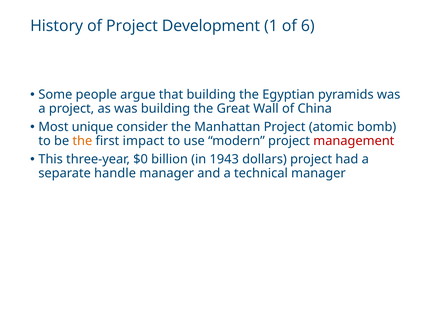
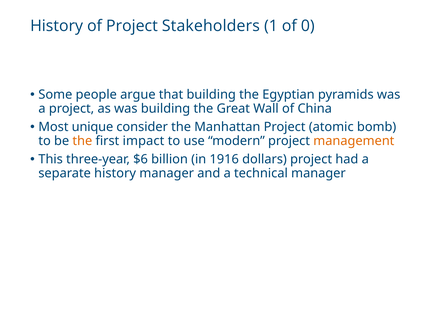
Development: Development -> Stakeholders (211, 26)
6: 6 -> 0 (308, 26)
management colour: red -> orange (354, 141)
$0: $0 -> $6 (141, 159)
1943: 1943 -> 1916 (224, 159)
separate handle: handle -> history (115, 173)
